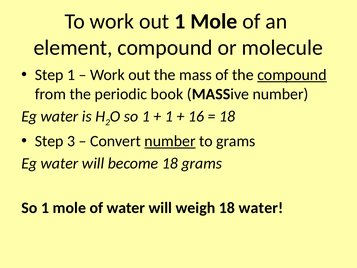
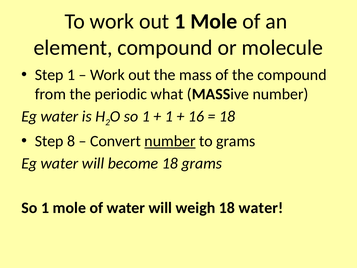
compound underline: present -> none (292, 75)
book: book -> what (167, 94)
3: 3 -> 8 (71, 141)
